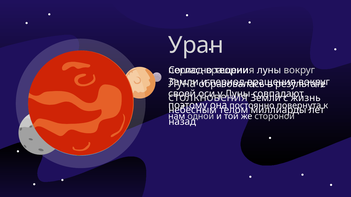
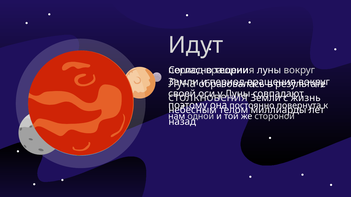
Уран: Уран -> Идут (196, 45)
